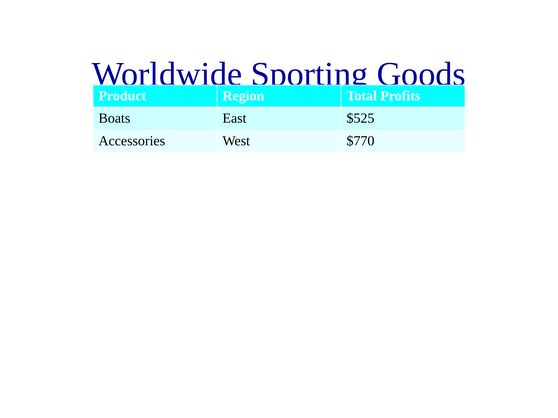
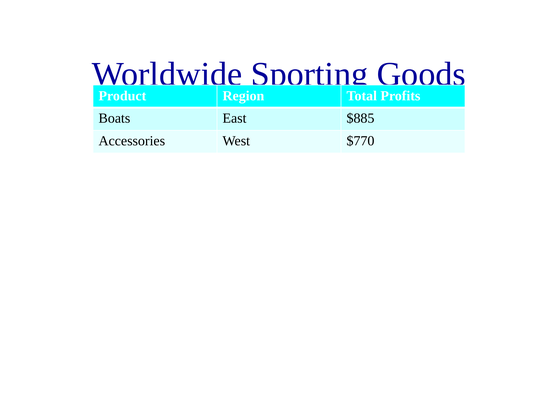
$525: $525 -> $885 (360, 119)
